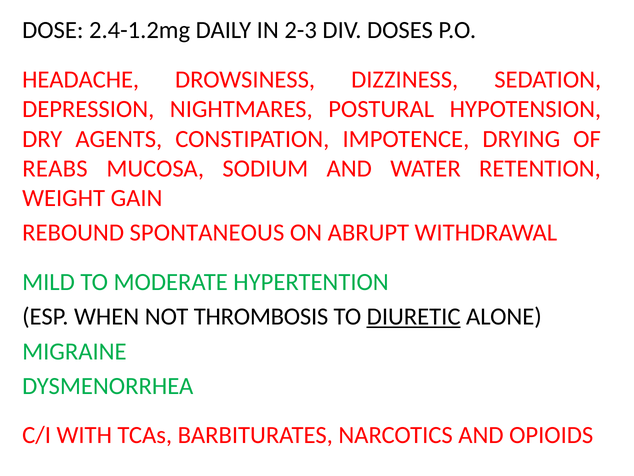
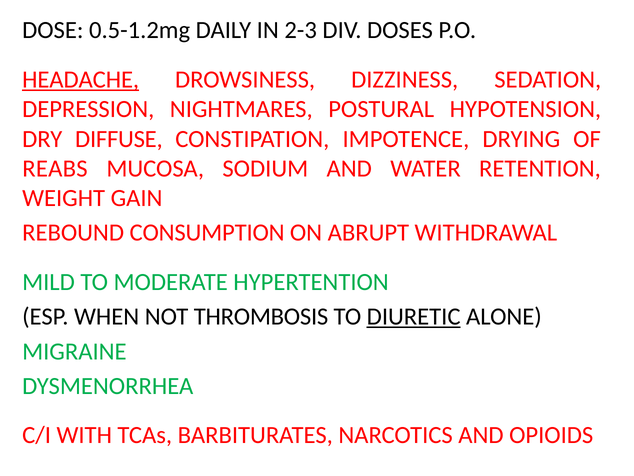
2.4-1.2mg: 2.4-1.2mg -> 0.5-1.2mg (140, 30)
HEADACHE underline: none -> present (81, 80)
AGENTS: AGENTS -> DIFFUSE (119, 139)
SPONTANEOUS: SPONTANEOUS -> CONSUMPTION (207, 233)
